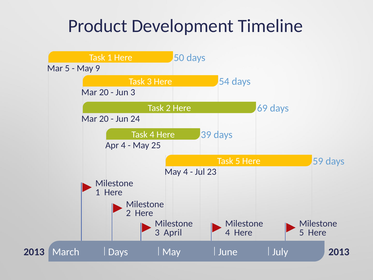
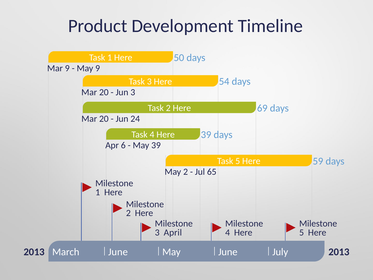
Mar 5: 5 -> 9 (67, 68)
Apr 4: 4 -> 6 (123, 145)
May 25: 25 -> 39 (156, 145)
May 4: 4 -> 2 (186, 172)
23: 23 -> 65 (212, 172)
March Days: Days -> June (118, 252)
